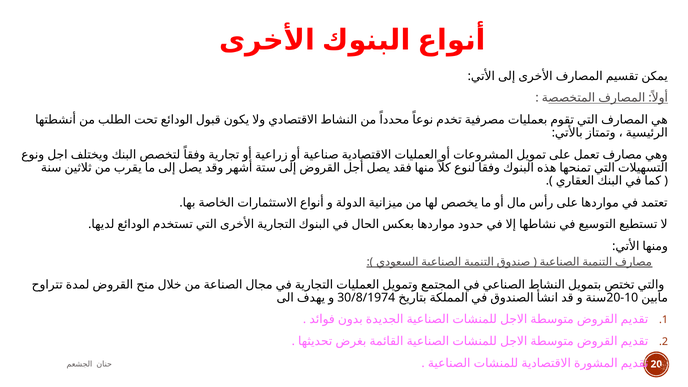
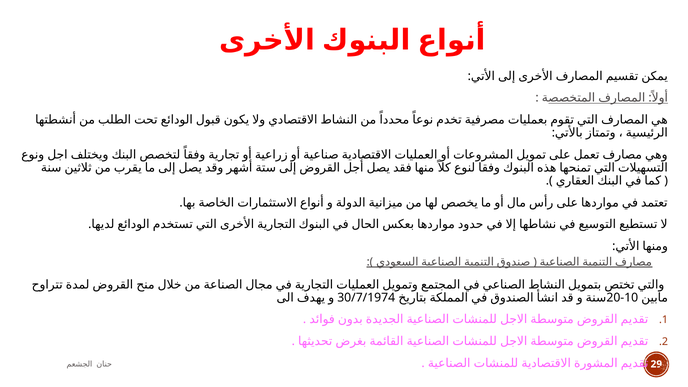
30/8/1974: 30/8/1974 -> 30/7/1974 (366, 298)
20: 20 -> 29 (656, 364)
